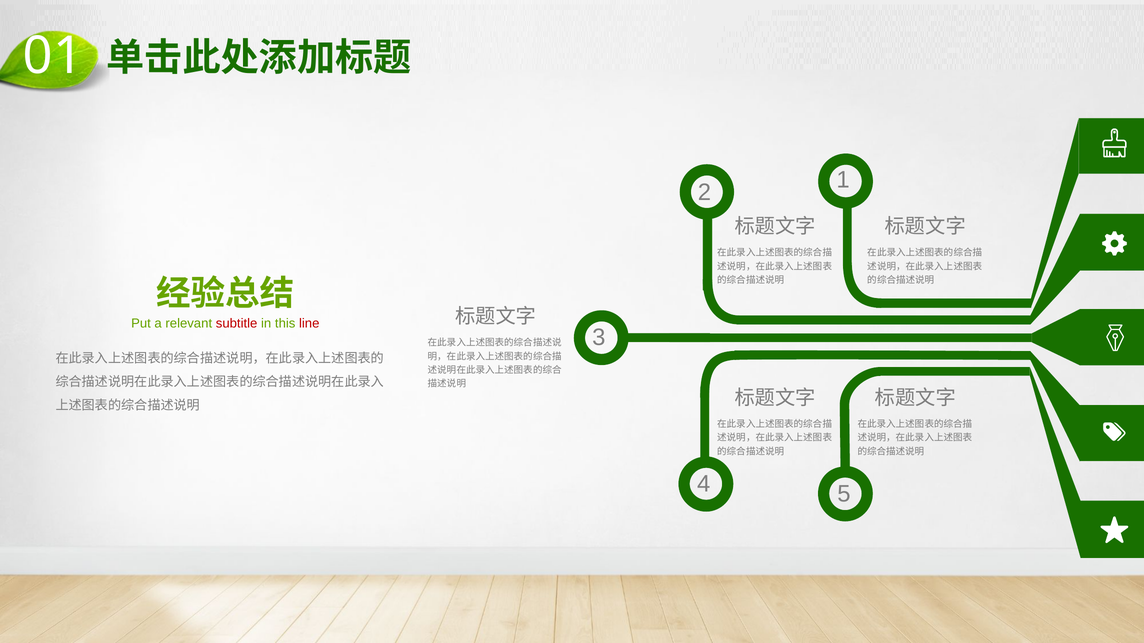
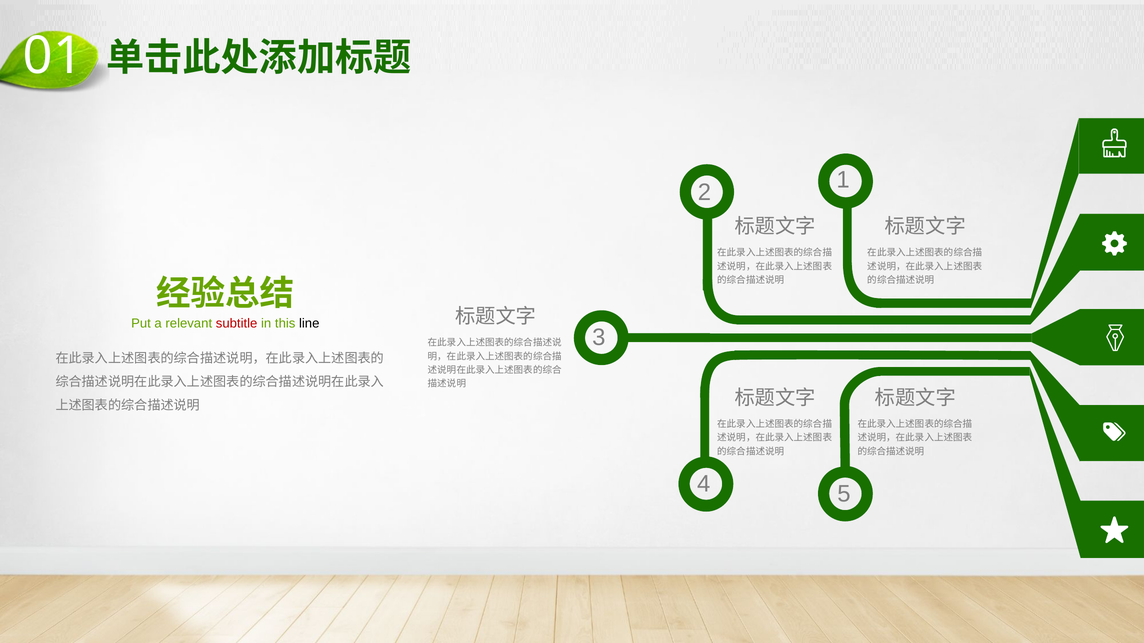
line colour: red -> black (309, 324)
